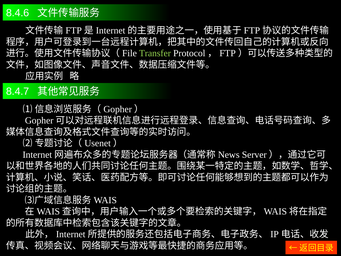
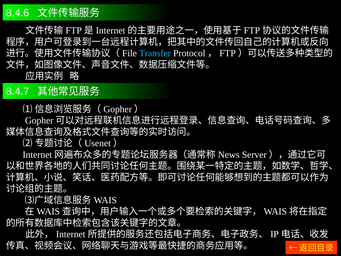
Transfer colour: light green -> light blue (155, 53)
